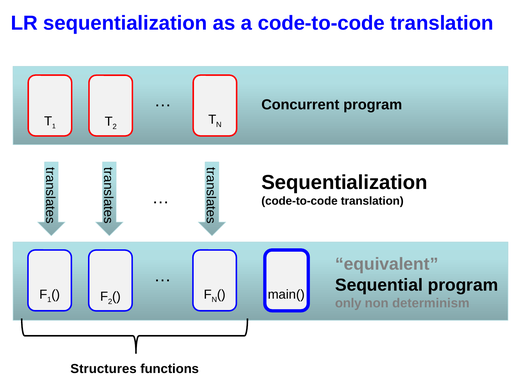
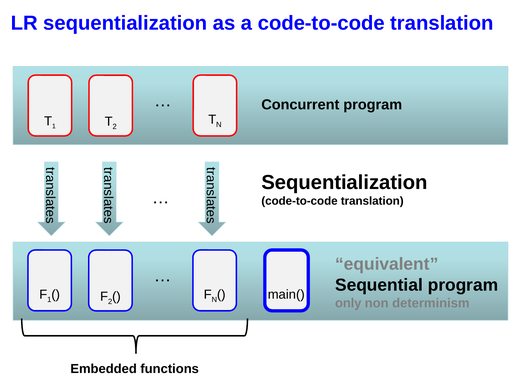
Structures: Structures -> Embedded (104, 369)
